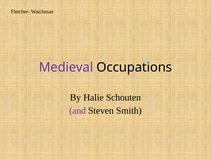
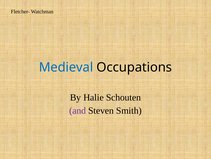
Medieval colour: purple -> blue (66, 67)
